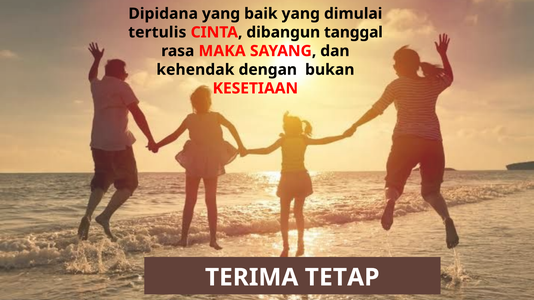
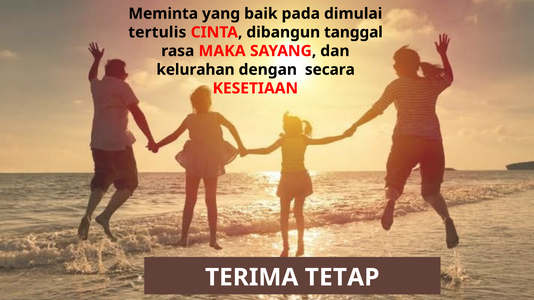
Dipidana: Dipidana -> Meminta (163, 14)
baik yang: yang -> pada (301, 14)
kehendak: kehendak -> kelurahan (195, 70)
bukan: bukan -> secara (330, 70)
